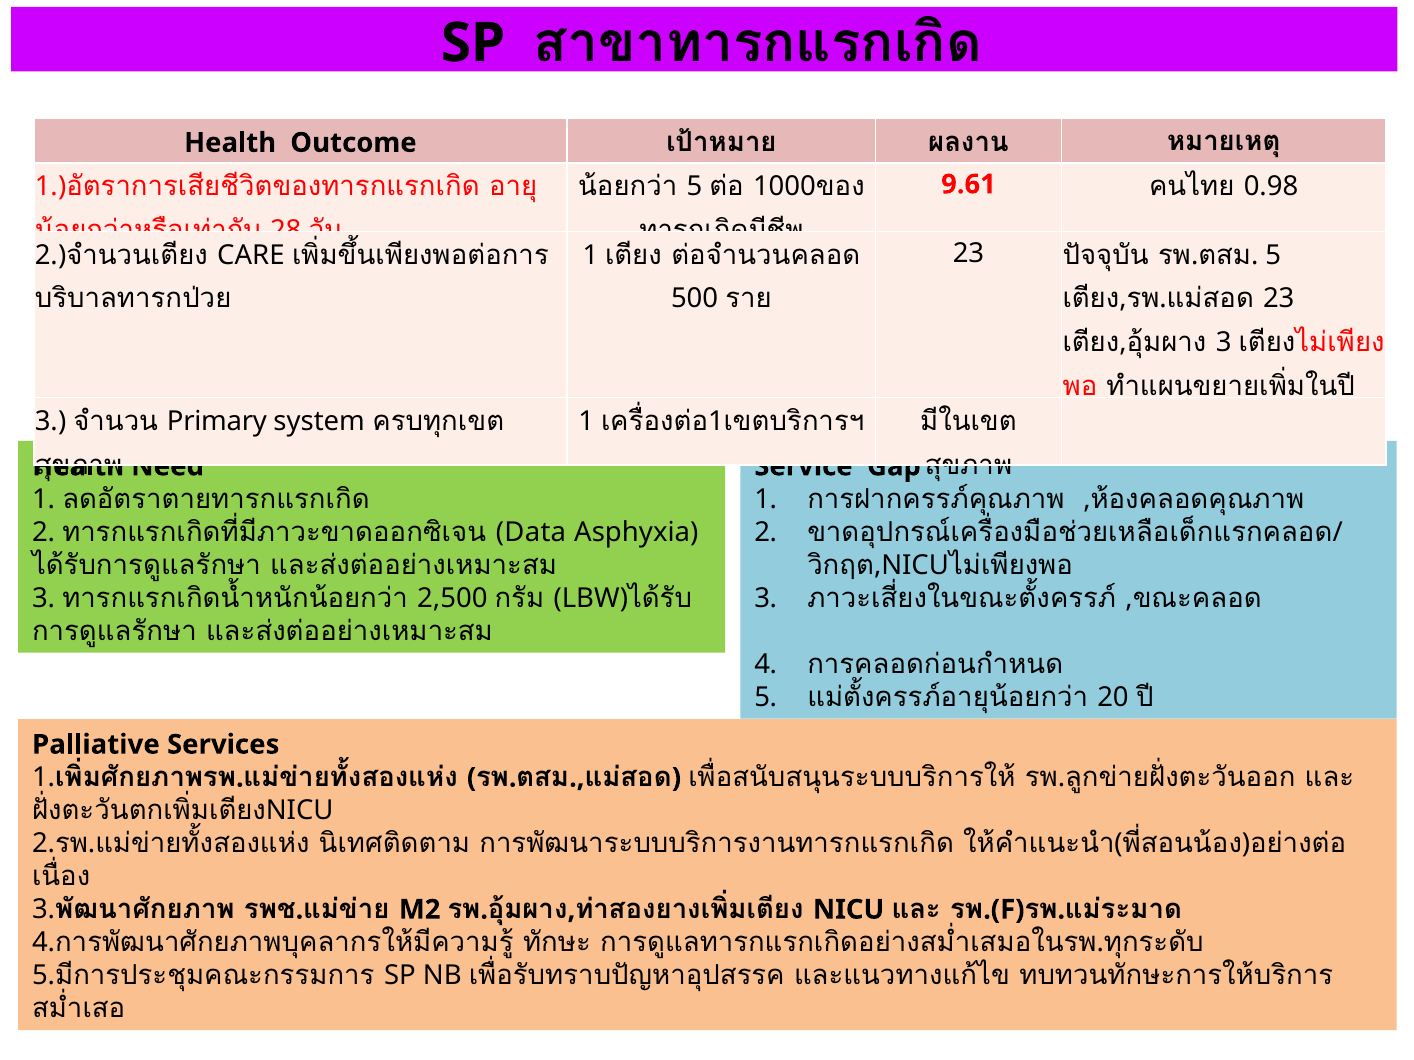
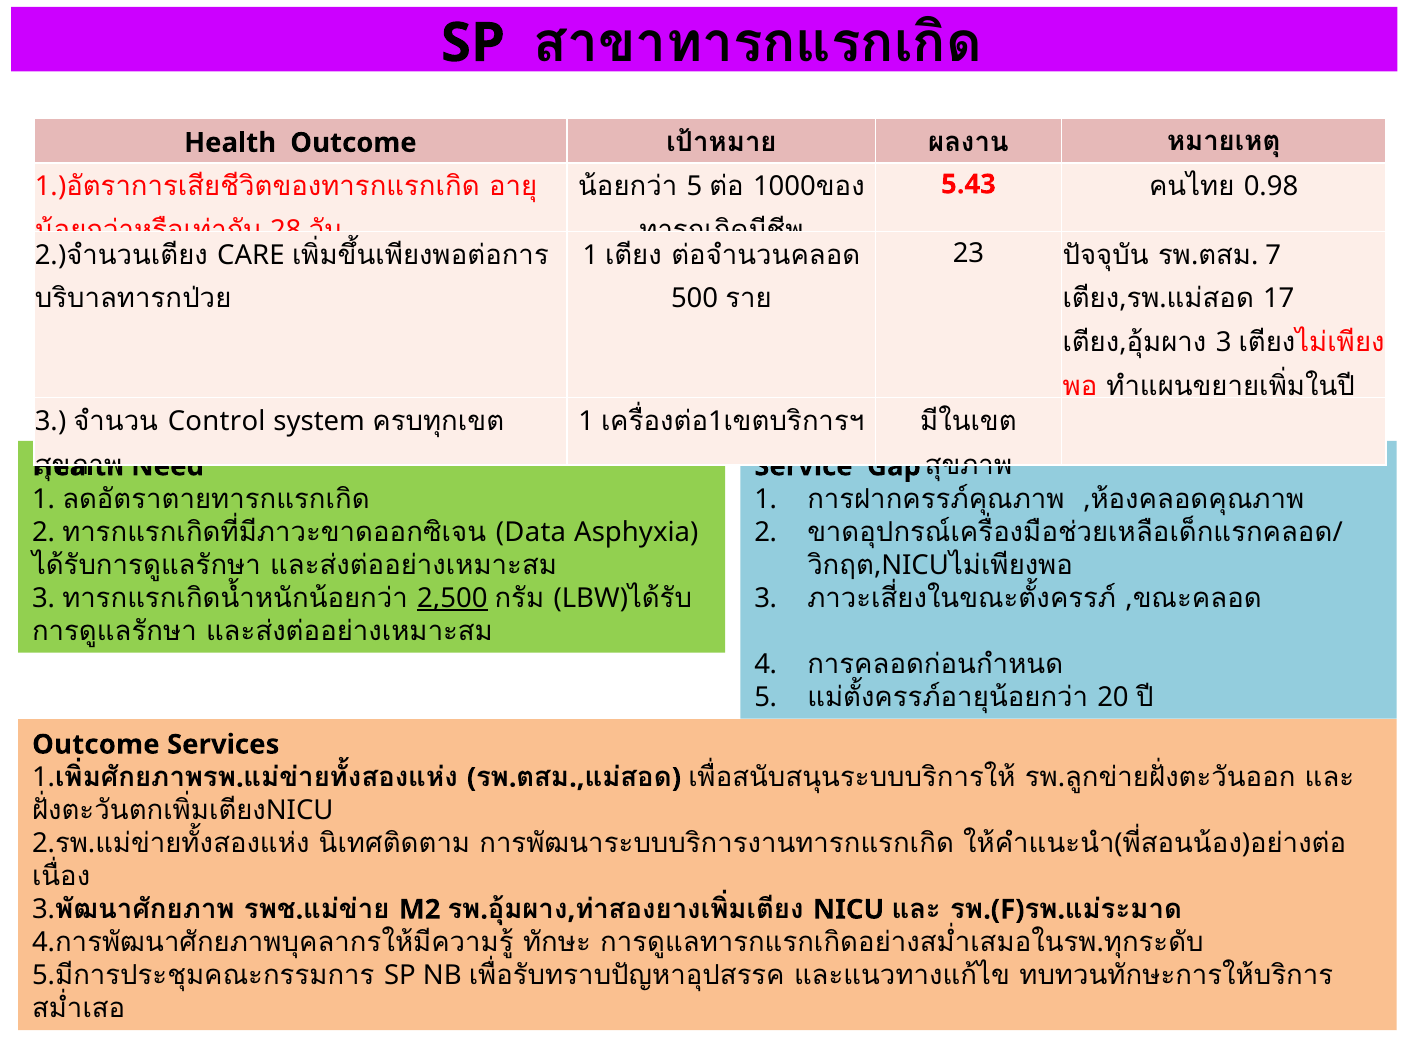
9.61: 9.61 -> 5.43 (969, 184)
5: 5 -> 7 (1273, 255)
23: 23 -> 17 (1279, 299)
Primary: Primary -> Control (217, 422)
2,500 underline: none -> present (452, 599)
Palliative: Palliative -> Outcome (96, 745)
